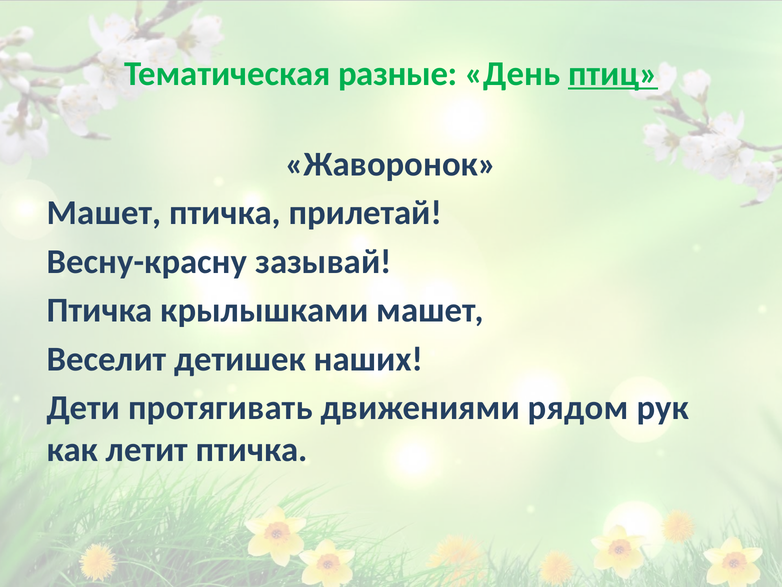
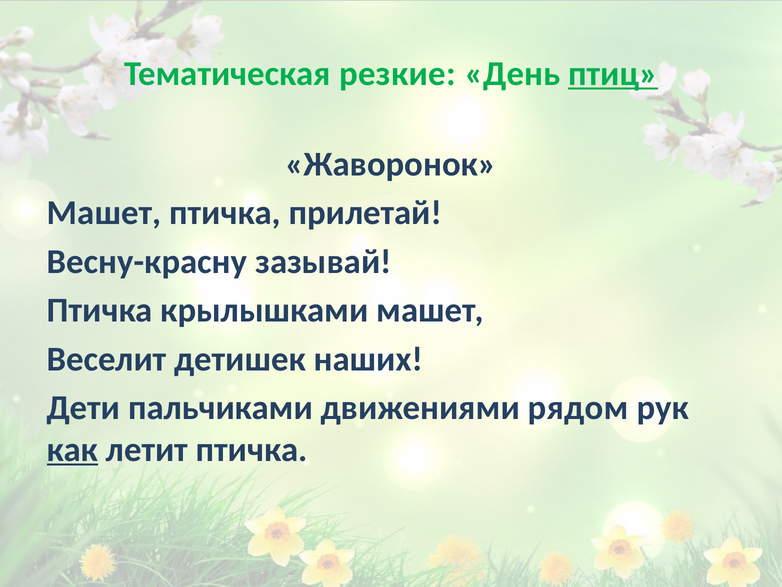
разные: разные -> резкие (397, 74)
протягивать: протягивать -> пальчиками (221, 407)
как underline: none -> present (73, 449)
